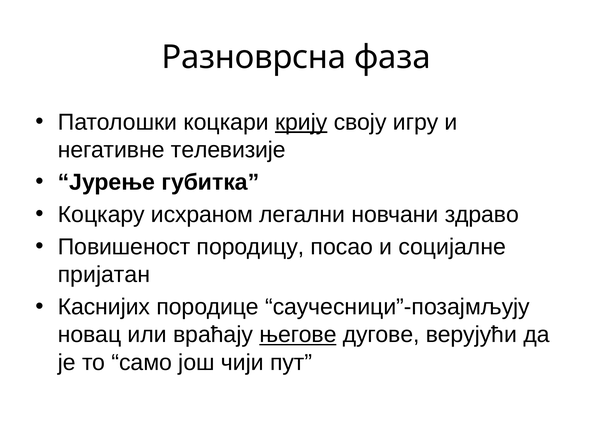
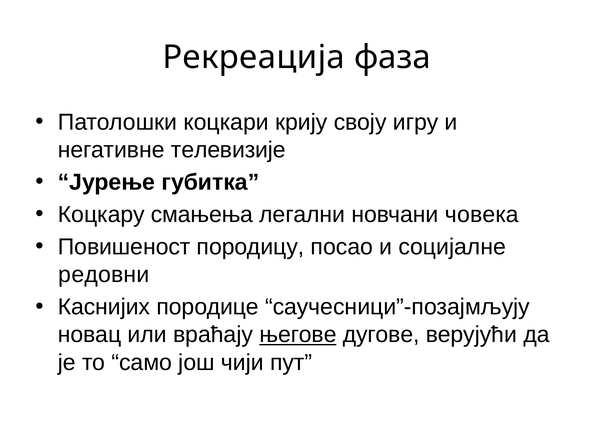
Разноврсна: Разноврсна -> Рекреација (254, 57)
крију underline: present -> none (301, 122)
исхраном: исхраном -> смањења (202, 215)
здраво: здраво -> човека (482, 215)
пријатан: пријатан -> редовни (104, 275)
